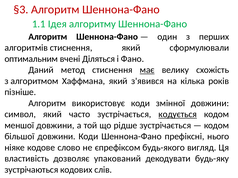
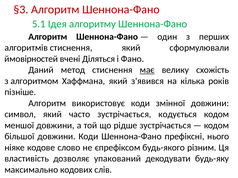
1.1: 1.1 -> 5.1 (39, 24)
оптимальним: оптимальним -> ймовірностей (31, 59)
кодується underline: present -> none (178, 115)
вигляд: вигляд -> різним (202, 148)
зустрічаються: зустрічаються -> максимально (31, 170)
